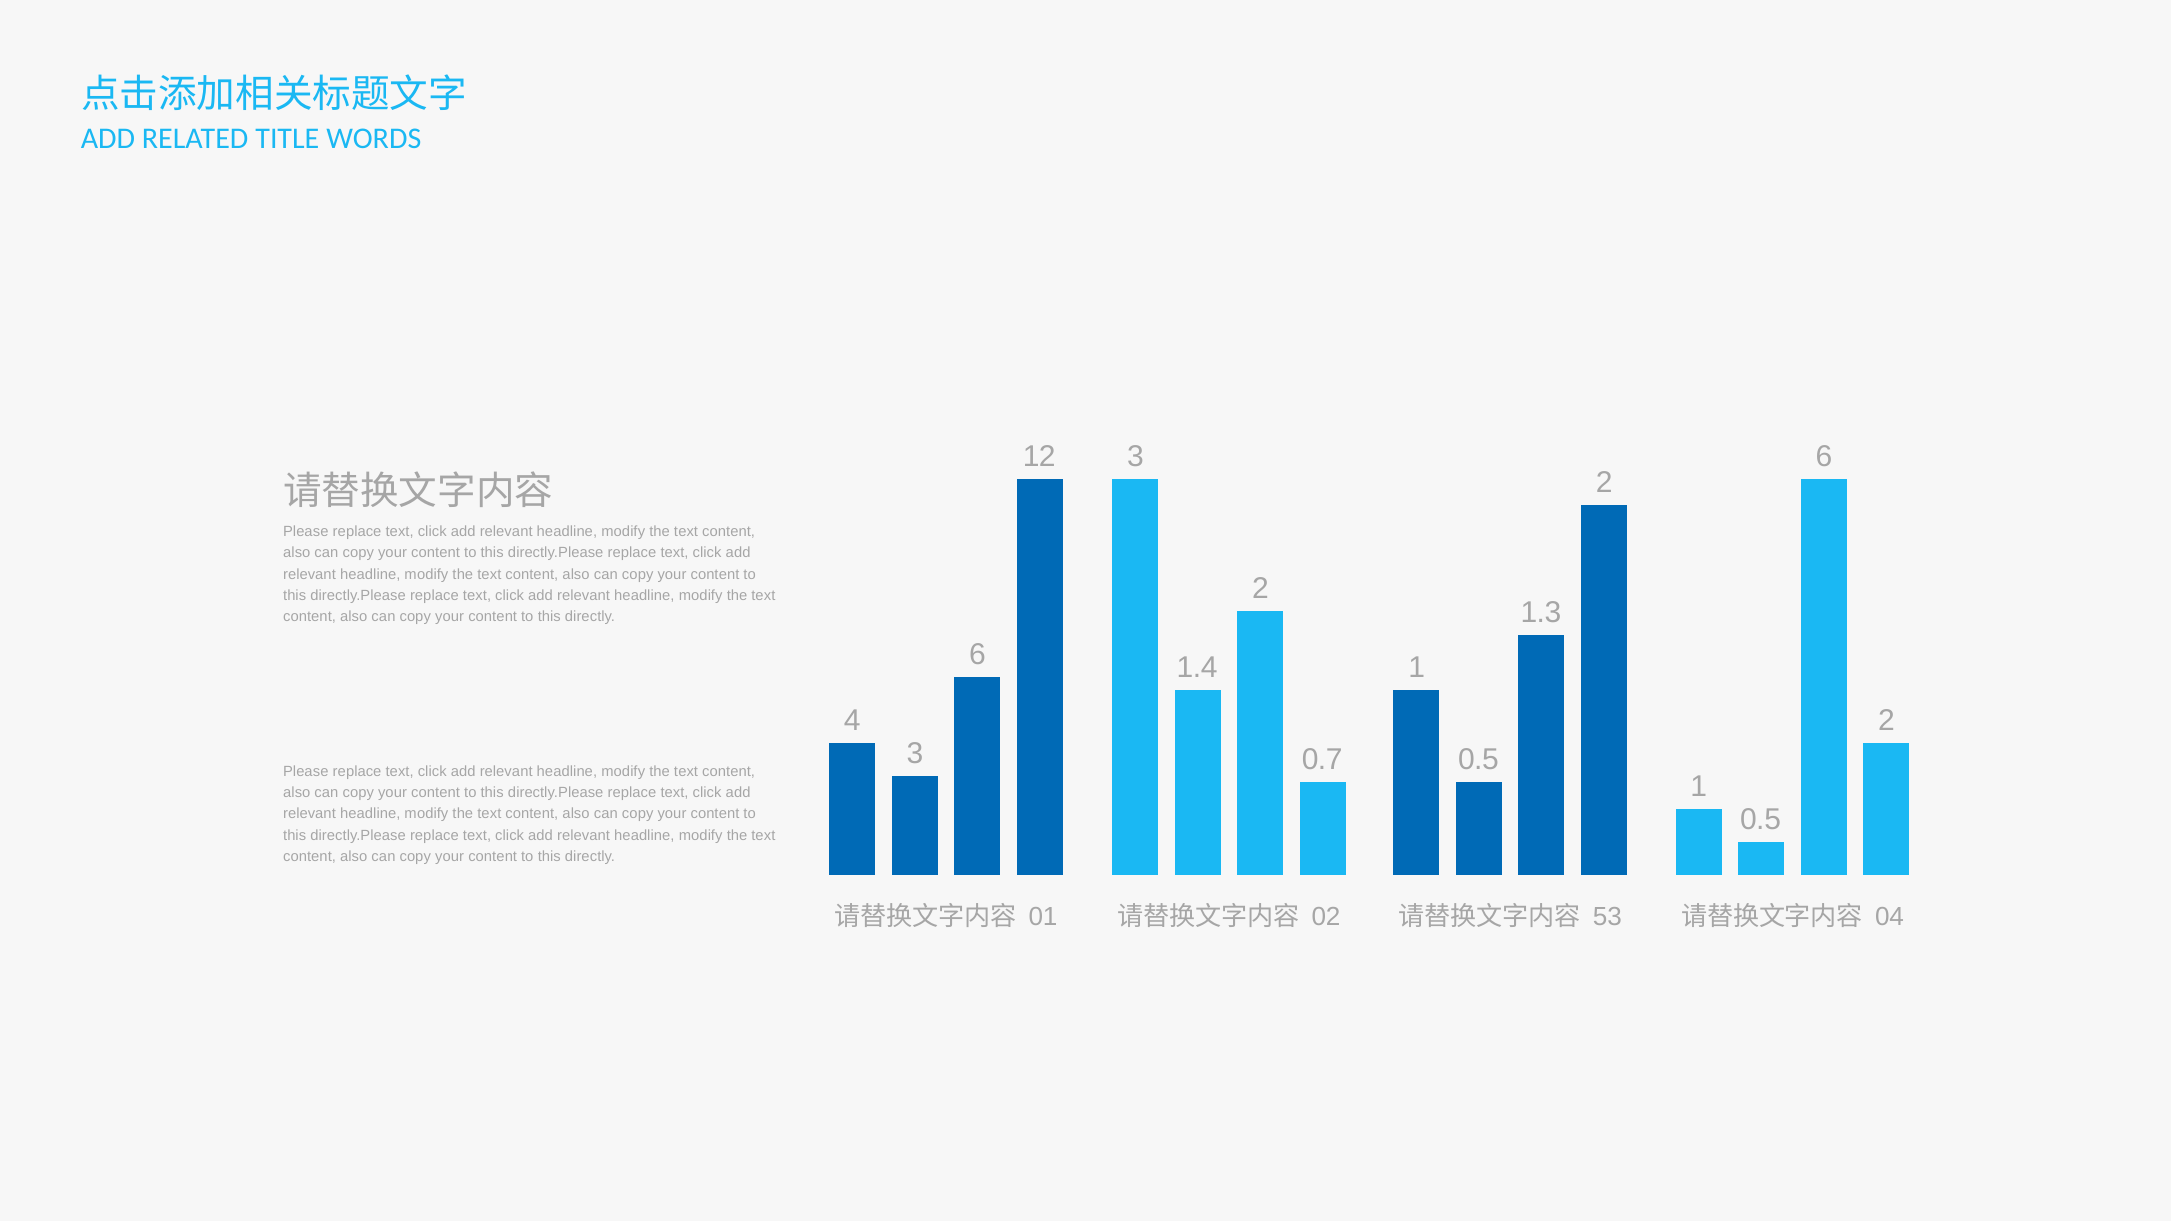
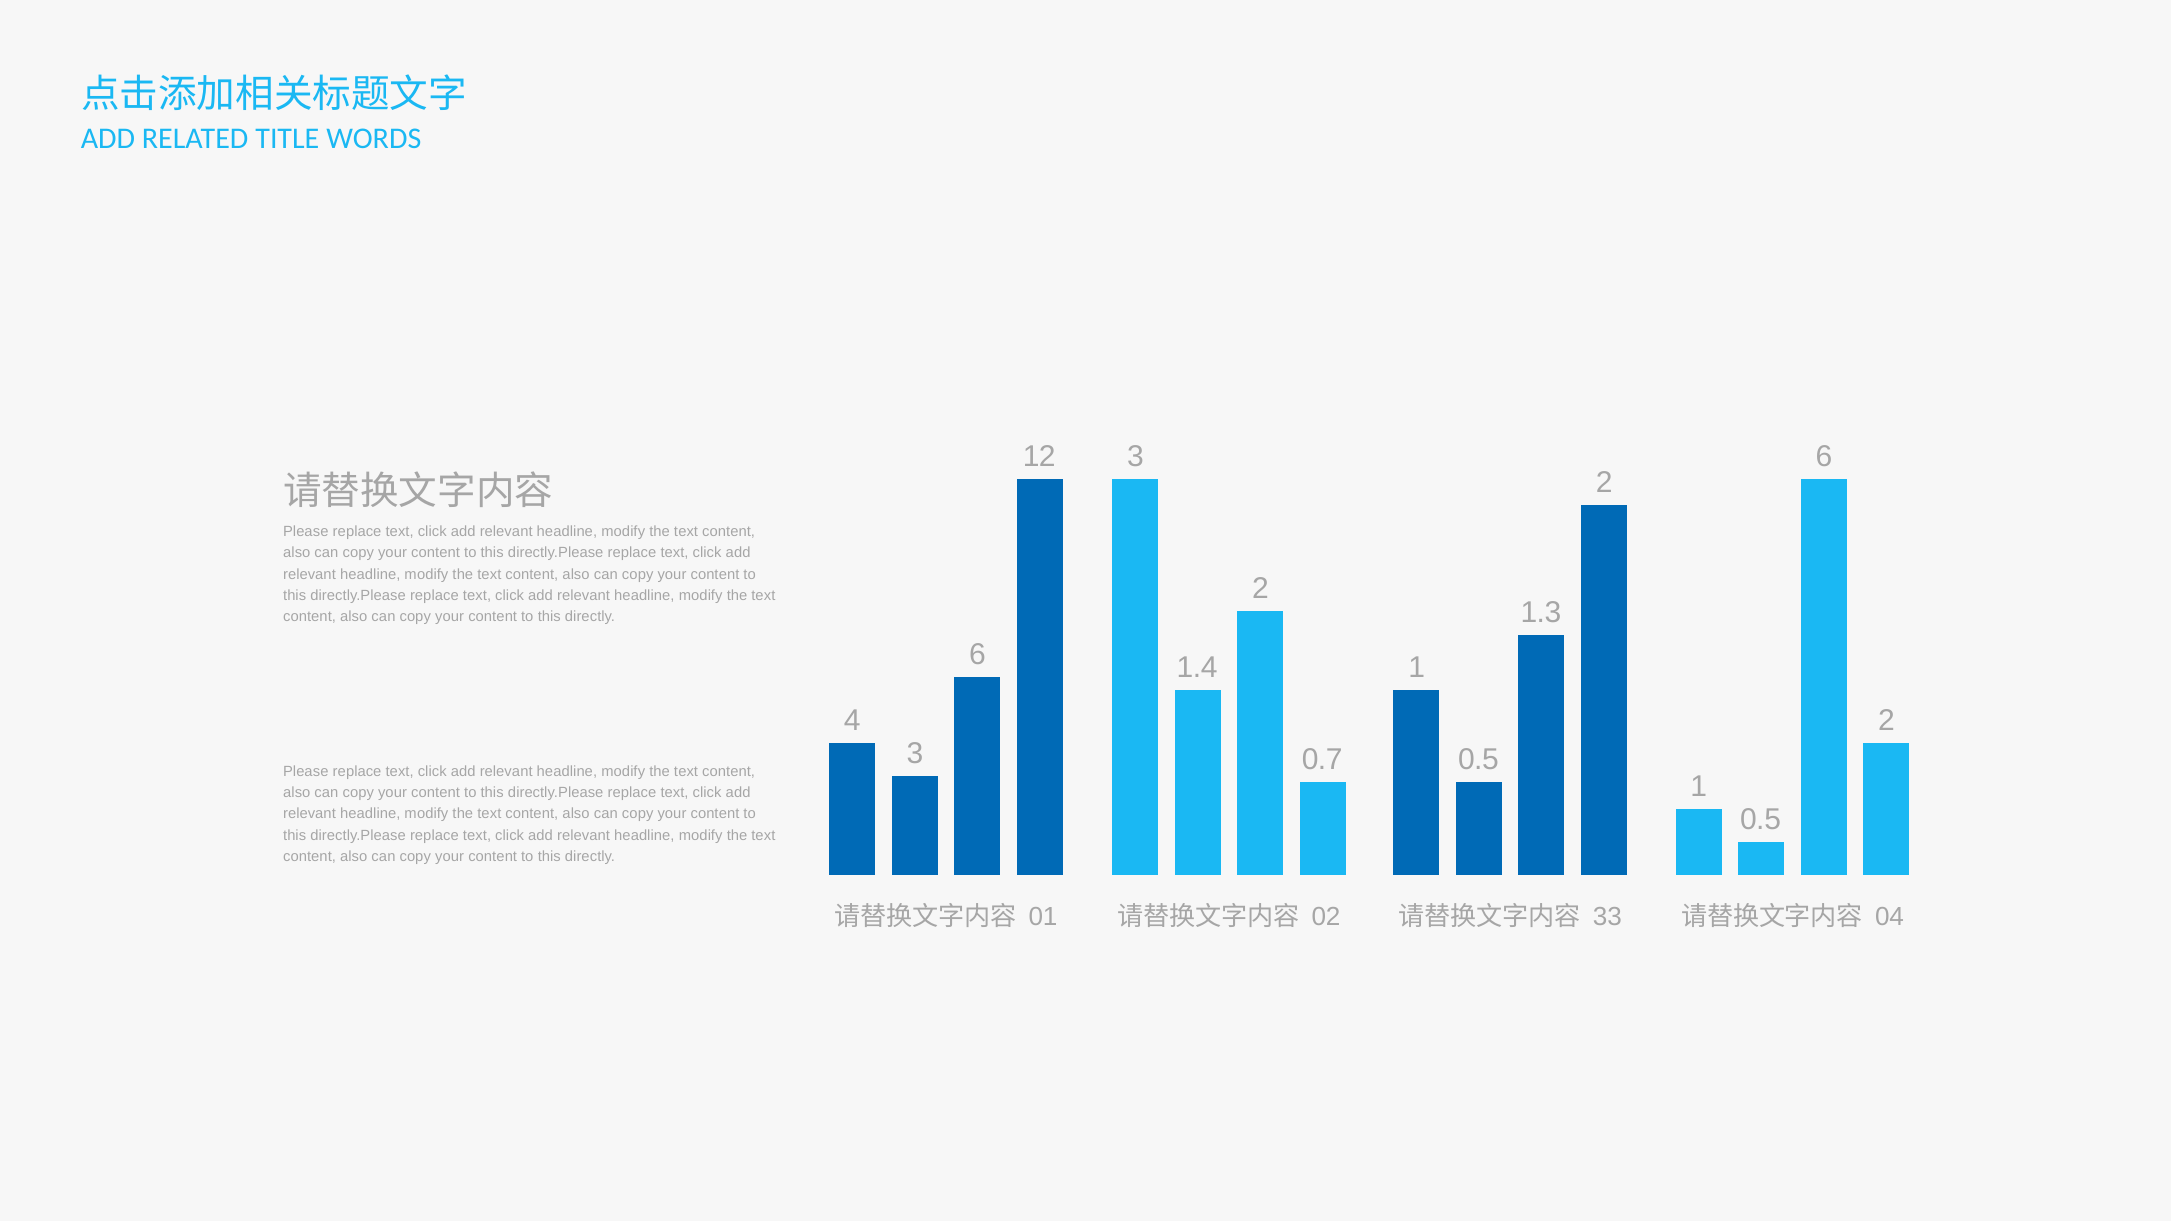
53: 53 -> 33 (1607, 917)
